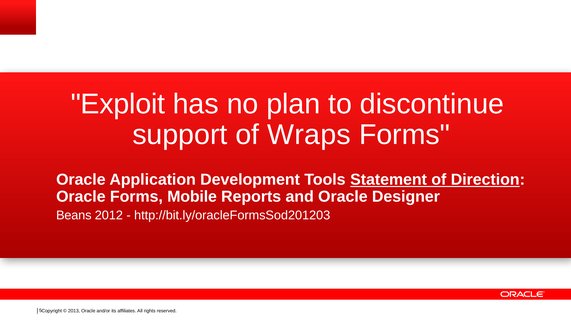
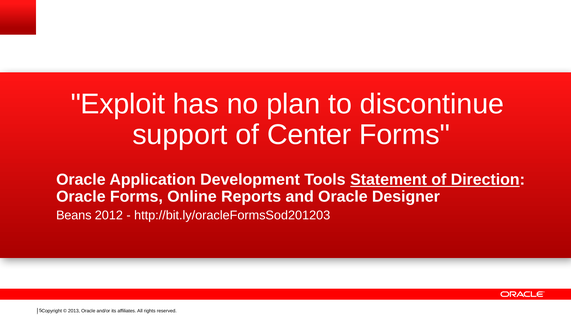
Wraps: Wraps -> Center (309, 135)
Mobile: Mobile -> Online (192, 197)
